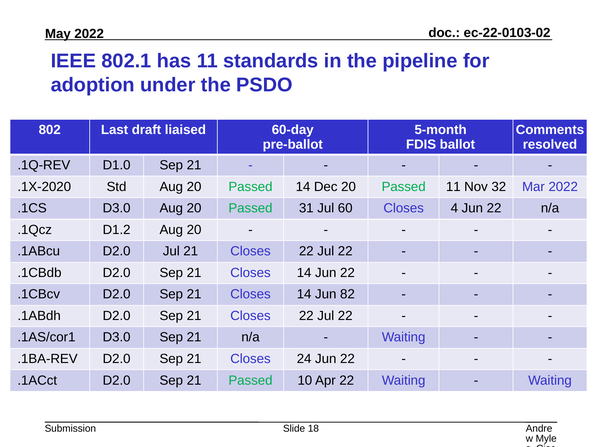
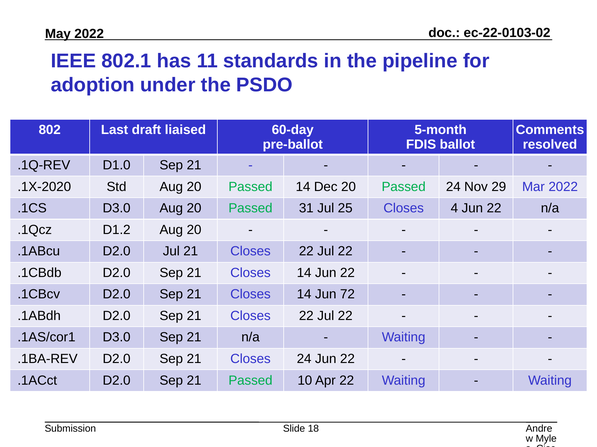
Passed 11: 11 -> 24 (453, 187)
32: 32 -> 29 (499, 187)
60: 60 -> 25 (345, 209)
82: 82 -> 72 (347, 295)
